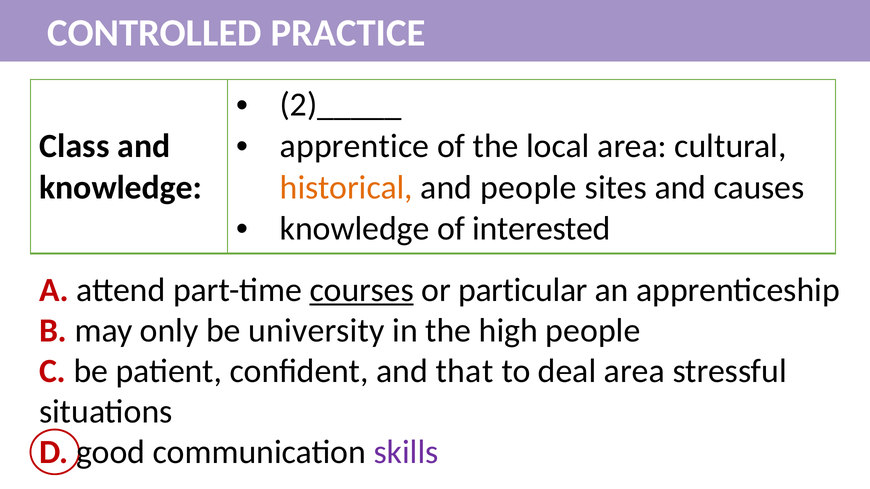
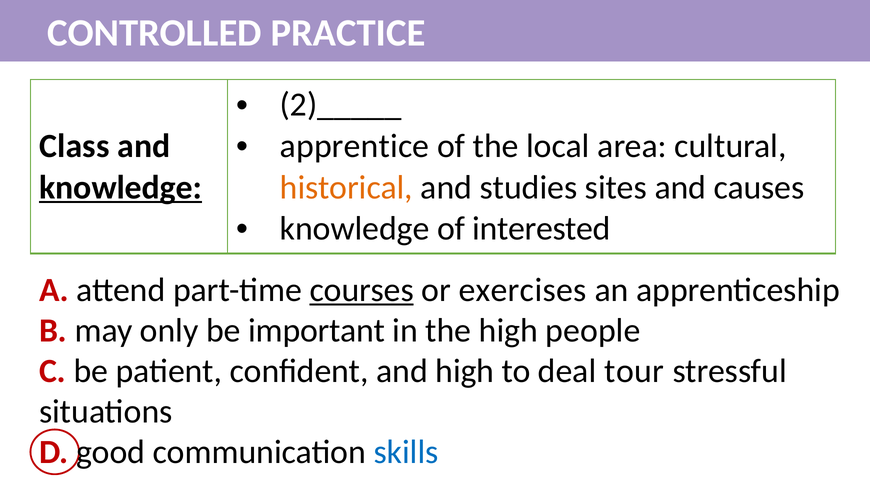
knowledge underline: none -> present (121, 188)
and people: people -> studies (529, 188)
particular: particular -> exercises (523, 290)
university: university -> important (317, 331)
and that: that -> high (465, 371)
deal area: area -> tour (634, 371)
skills colour: purple -> blue (406, 453)
